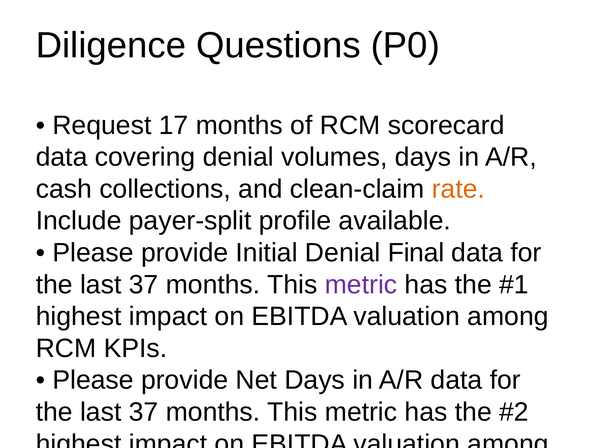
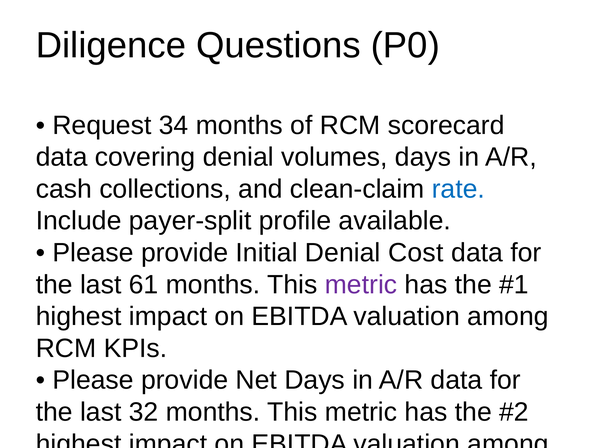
17: 17 -> 34 (174, 125)
rate colour: orange -> blue (458, 189)
Denial Final: Final -> Cost (416, 253)
37: 37 -> 61 (144, 285)
37: 37 -> 32 (144, 413)
